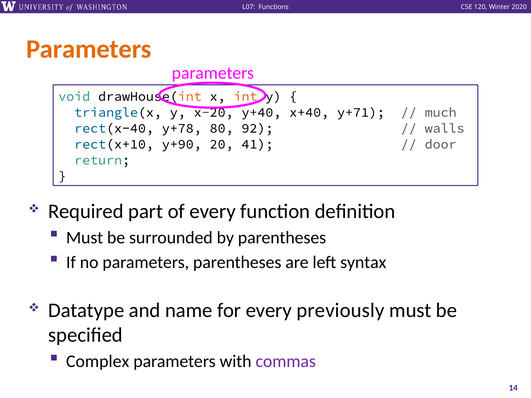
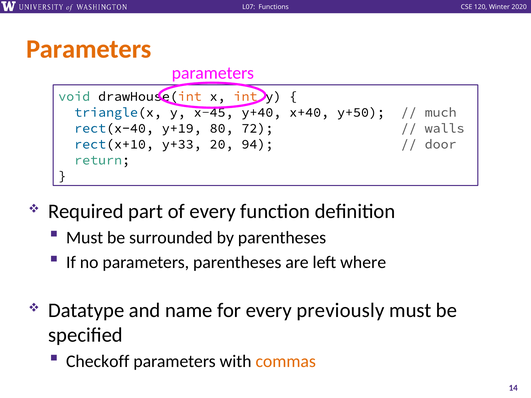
x-20: x-20 -> x-45 (214, 112)
y+71: y+71 -> y+50 (361, 112)
y+78: y+78 -> y+19 (182, 128)
92: 92 -> 72 (257, 128)
y+90: y+90 -> y+33 (182, 144)
41: 41 -> 94 (257, 144)
syntax: syntax -> where (363, 262)
Complex: Complex -> Checkoff (98, 362)
commas colour: purple -> orange (286, 362)
